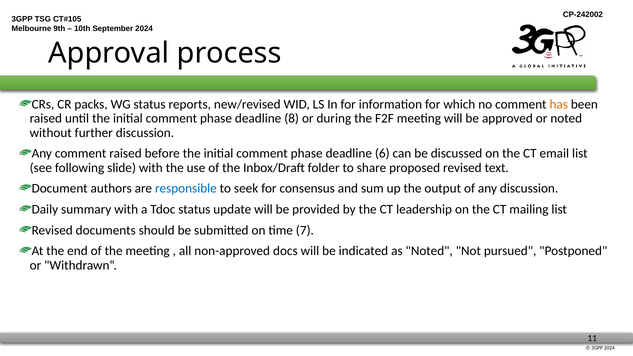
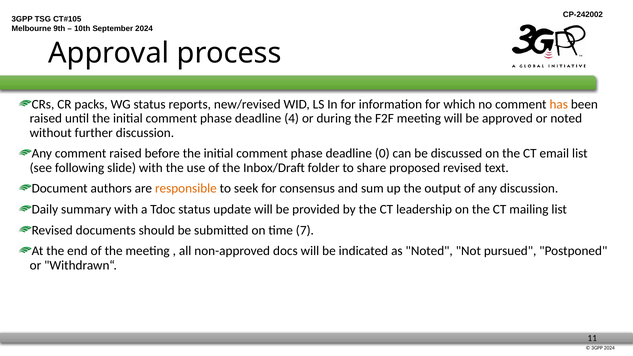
8: 8 -> 4 (292, 118)
6: 6 -> 0 (382, 154)
responsible colour: blue -> orange (186, 189)
